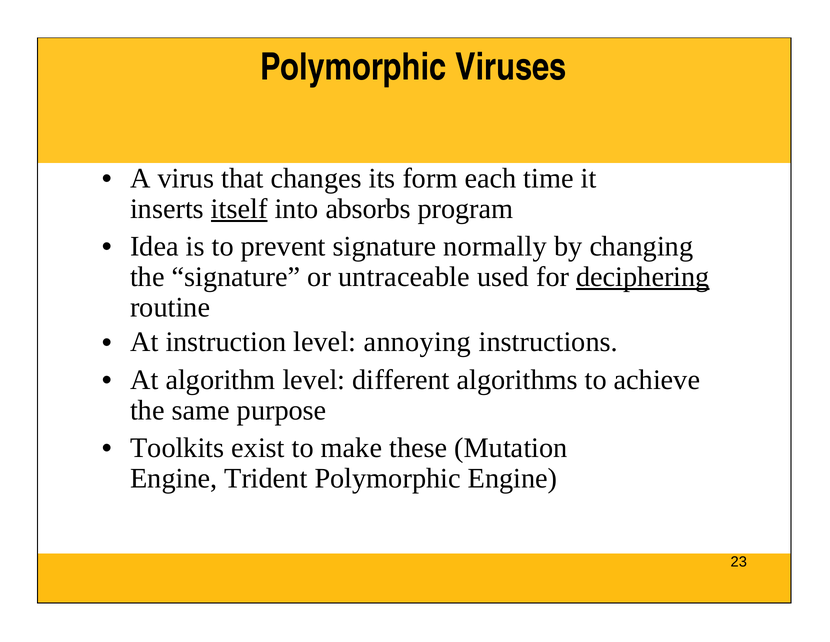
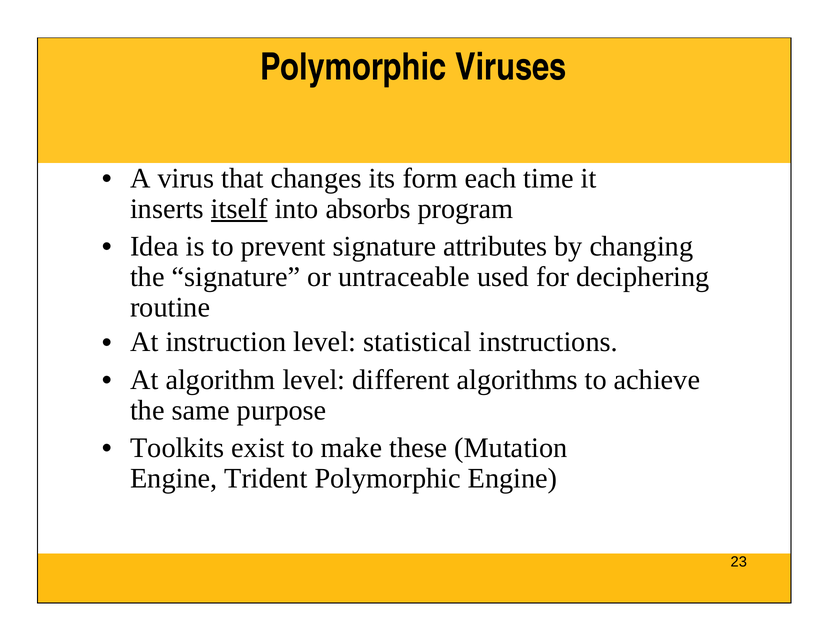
normally: normally -> attributes (495, 246)
deciphering underline: present -> none (643, 277)
annoying: annoying -> statistical (417, 342)
